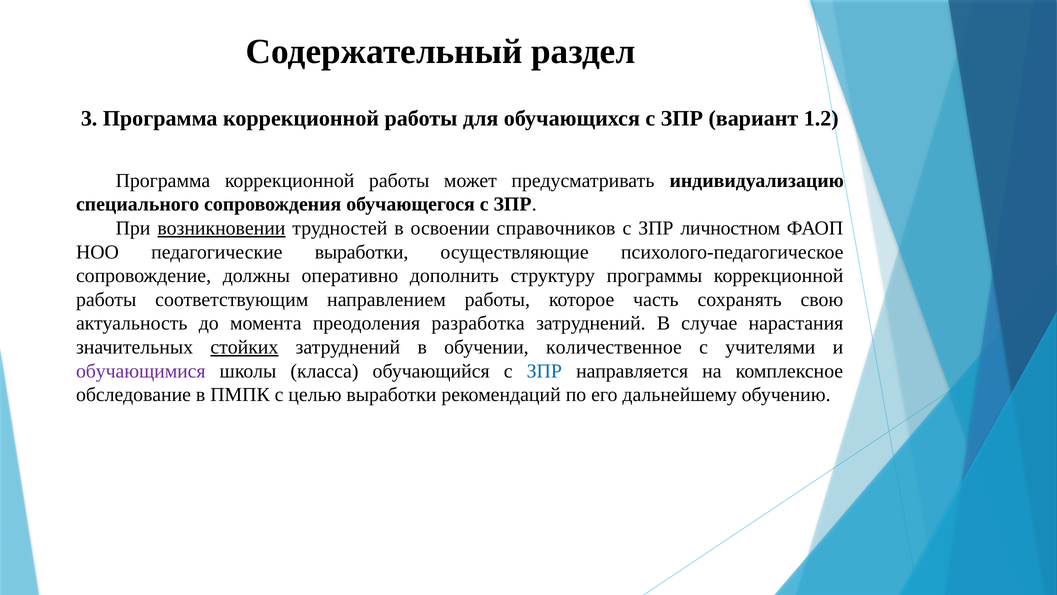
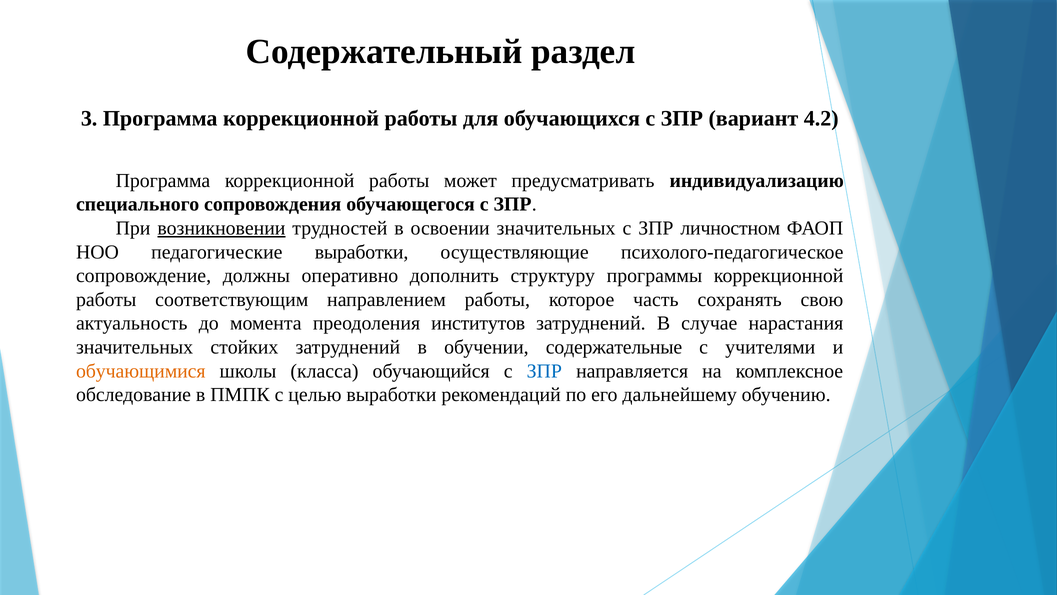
1.2: 1.2 -> 4.2 (821, 119)
освоении справочников: справочников -> значительных (556, 228)
разработка: разработка -> институтов (478, 323)
стойких underline: present -> none (244, 347)
количественное: количественное -> содержательные (614, 347)
обучающимися colour: purple -> orange (141, 371)
